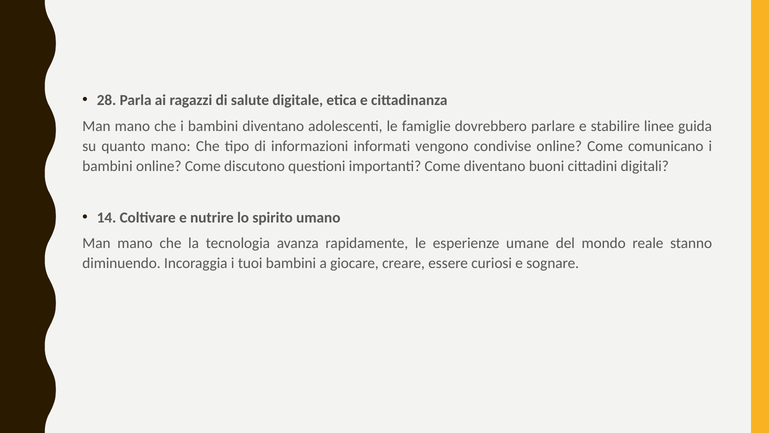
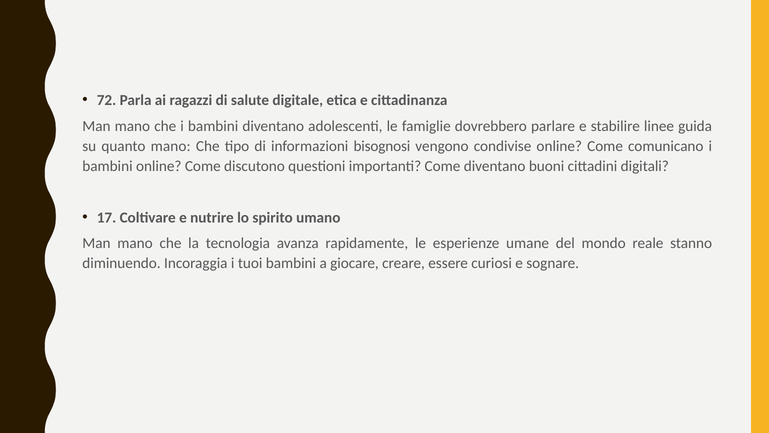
28: 28 -> 72 (106, 100)
informati: informati -> bisognosi (382, 146)
14: 14 -> 17 (106, 217)
